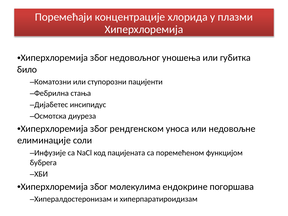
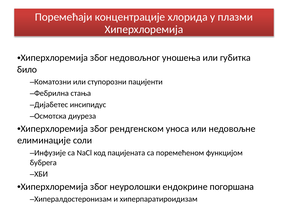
молекулима: молекулима -> неуролошки (135, 187)
погоршава: погоршава -> погоршана (232, 187)
